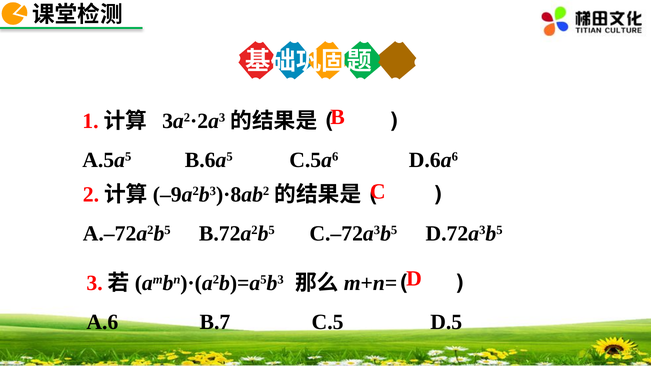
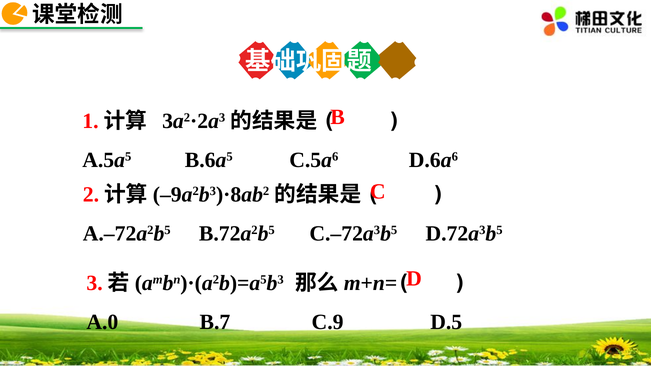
A.6: A.6 -> A.0 (102, 322)
C.5: C.5 -> C.9 (328, 322)
